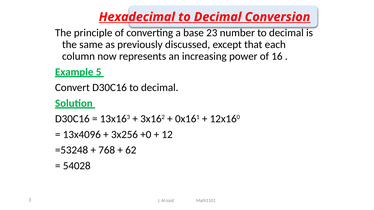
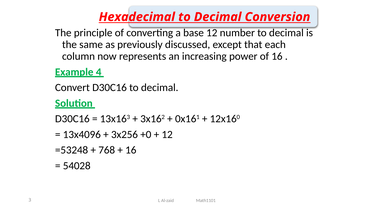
base 23: 23 -> 12 (212, 33)
5: 5 -> 4 (99, 72)
62: 62 -> 16 (131, 150)
